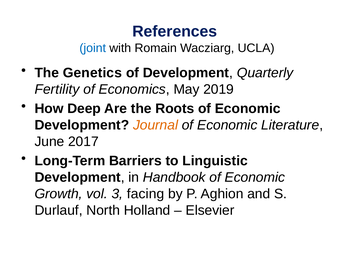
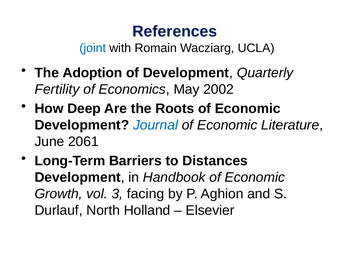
Genetics: Genetics -> Adoption (93, 73)
2019: 2019 -> 2002 (219, 89)
Journal colour: orange -> blue (156, 125)
2017: 2017 -> 2061 (83, 142)
Linguistic: Linguistic -> Distances (215, 161)
